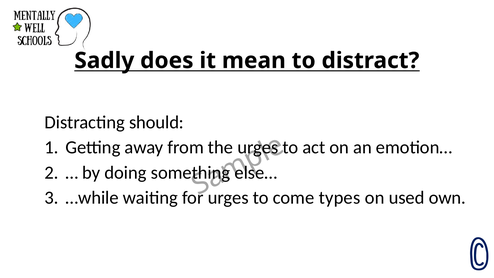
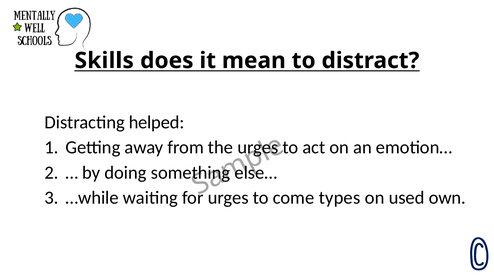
Sadly: Sadly -> Skills (104, 61)
should: should -> helped (157, 122)
